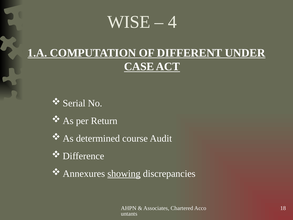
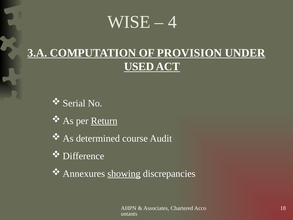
1.A: 1.A -> 3.A (37, 53)
DIFFERENT: DIFFERENT -> PROVISION (190, 53)
CASE: CASE -> USED (139, 67)
Return underline: none -> present (104, 121)
